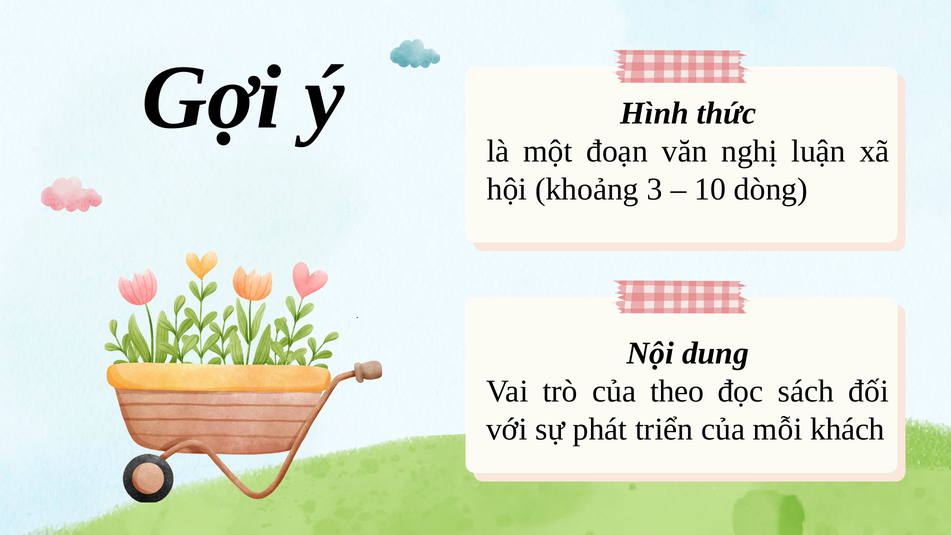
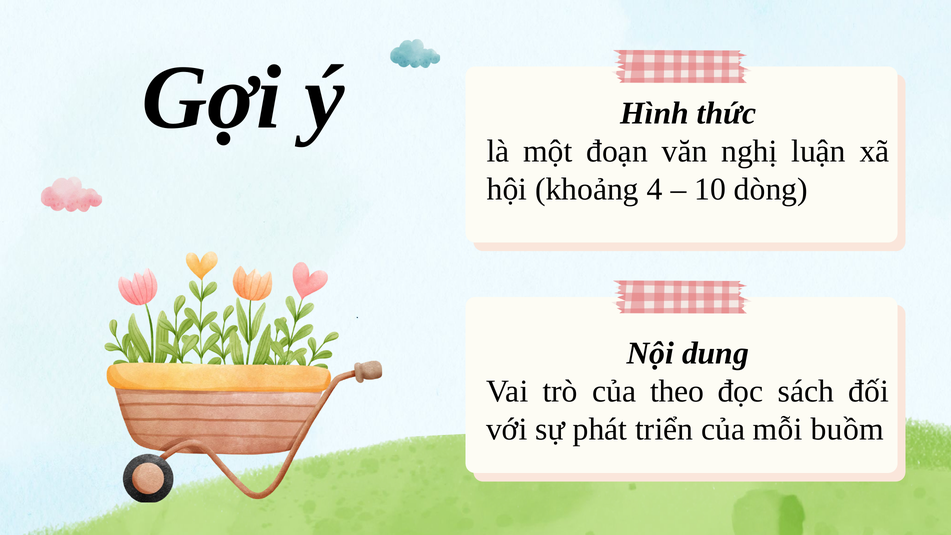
3: 3 -> 4 (655, 189)
khách: khách -> buồm (847, 429)
